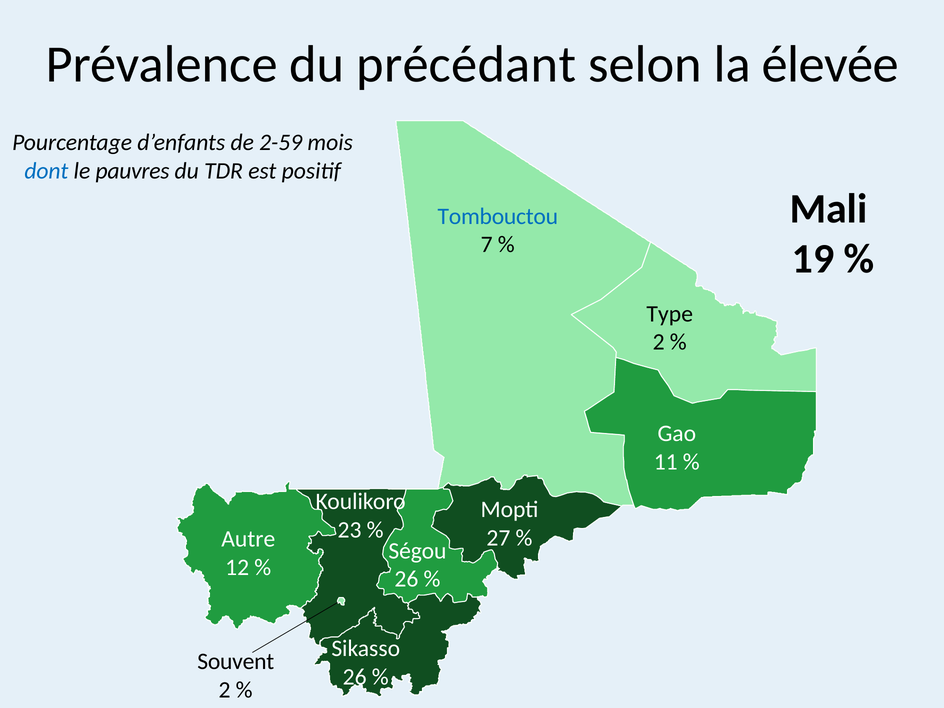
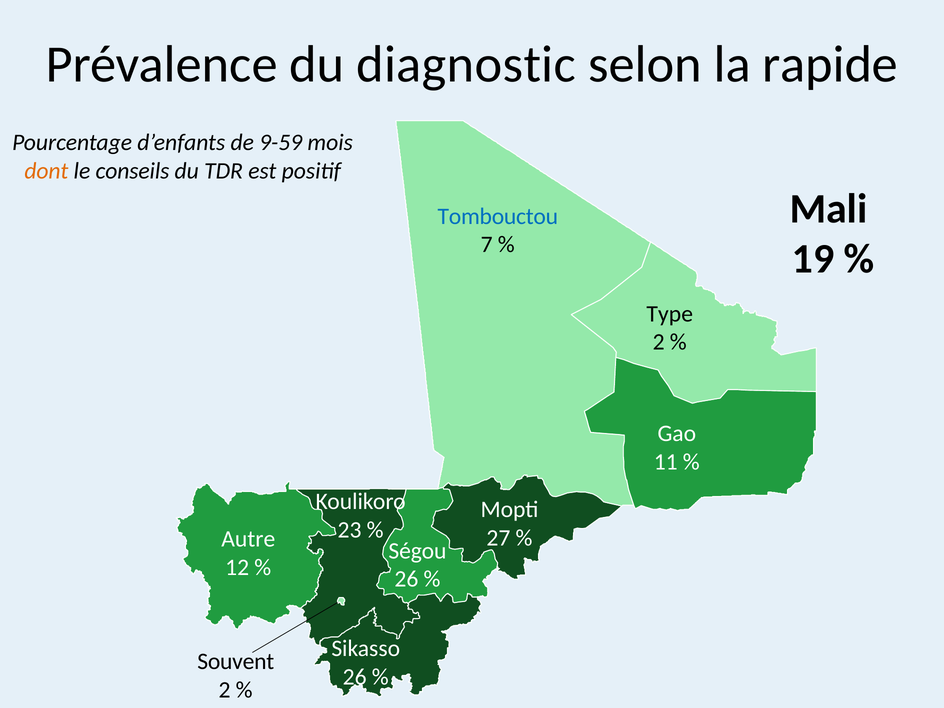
précédant: précédant -> diagnostic (466, 65)
élevée: élevée -> rapide (830, 65)
2-59: 2-59 -> 9-59 (281, 143)
dont colour: blue -> orange (46, 171)
pauvres: pauvres -> conseils (132, 171)
